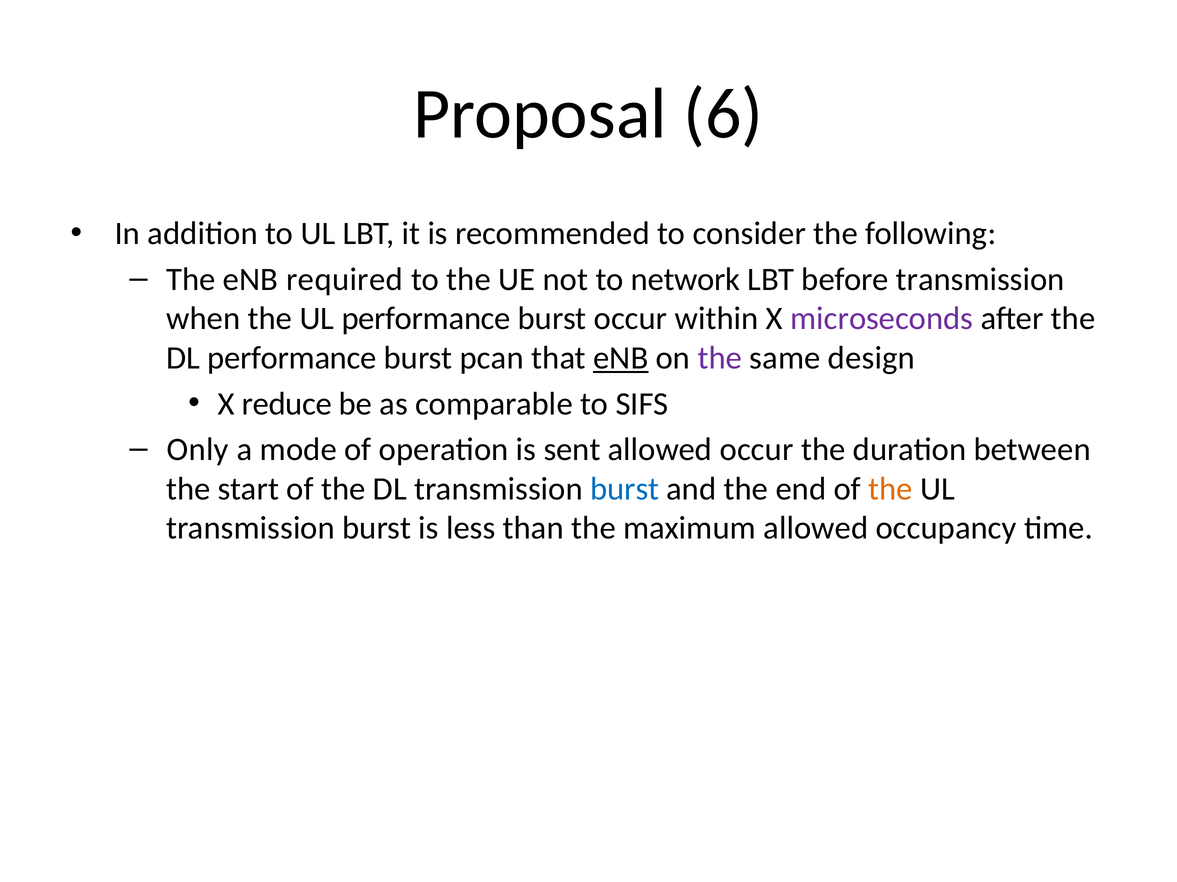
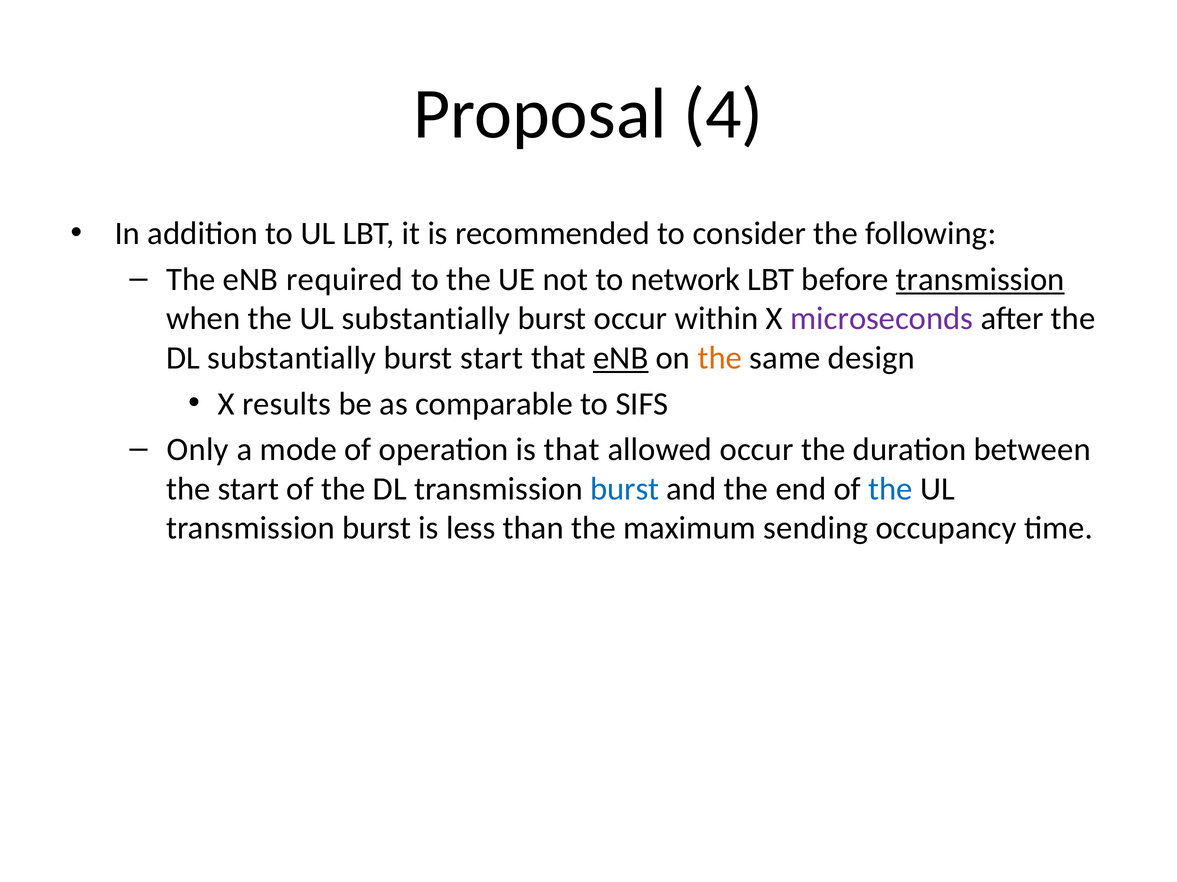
6: 6 -> 4 (723, 114)
transmission underline: none -> present (980, 280)
UL performance: performance -> substantially (426, 319)
DL performance: performance -> substantially (292, 358)
burst pcan: pcan -> start (492, 358)
the colour: purple -> orange (720, 358)
reduce: reduce -> results (287, 404)
is sent: sent -> that (572, 450)
the colour: orange -> blue (890, 489)
maximum allowed: allowed -> sending (816, 528)
